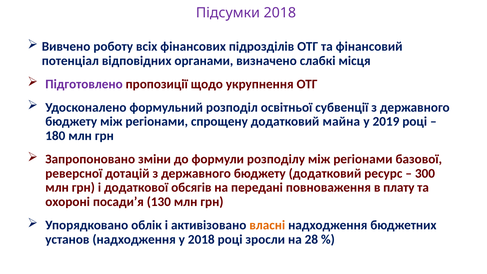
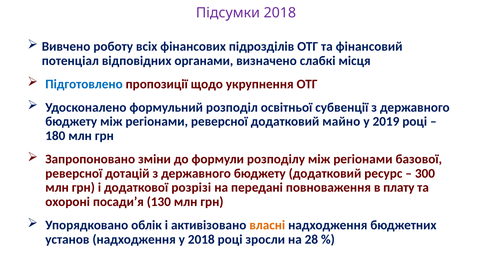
Підготовлено colour: purple -> blue (84, 84)
регіонами спрощену: спрощену -> реверсної (219, 122)
майна: майна -> майно (341, 122)
обсягів: обсягів -> розрізі (191, 188)
